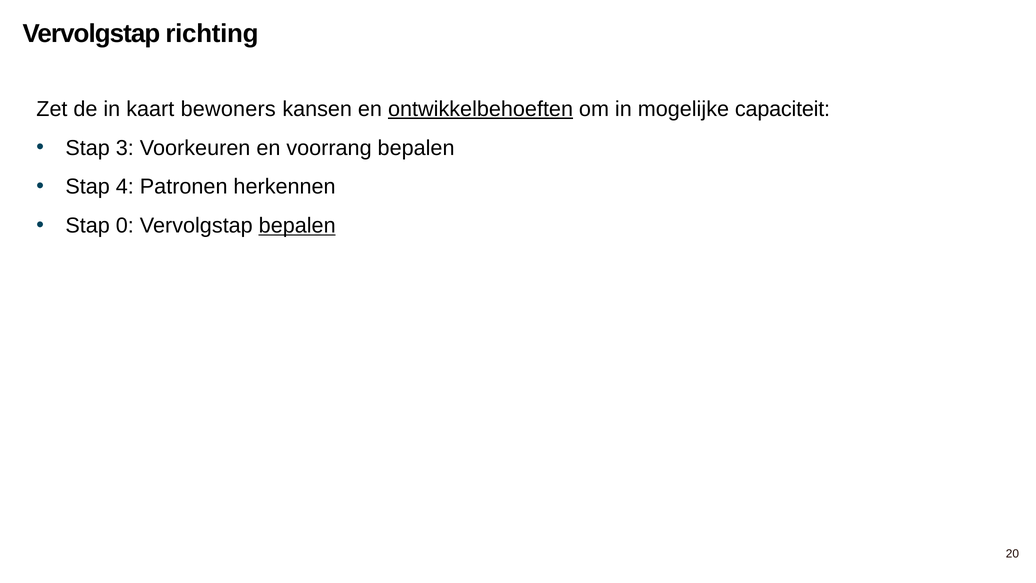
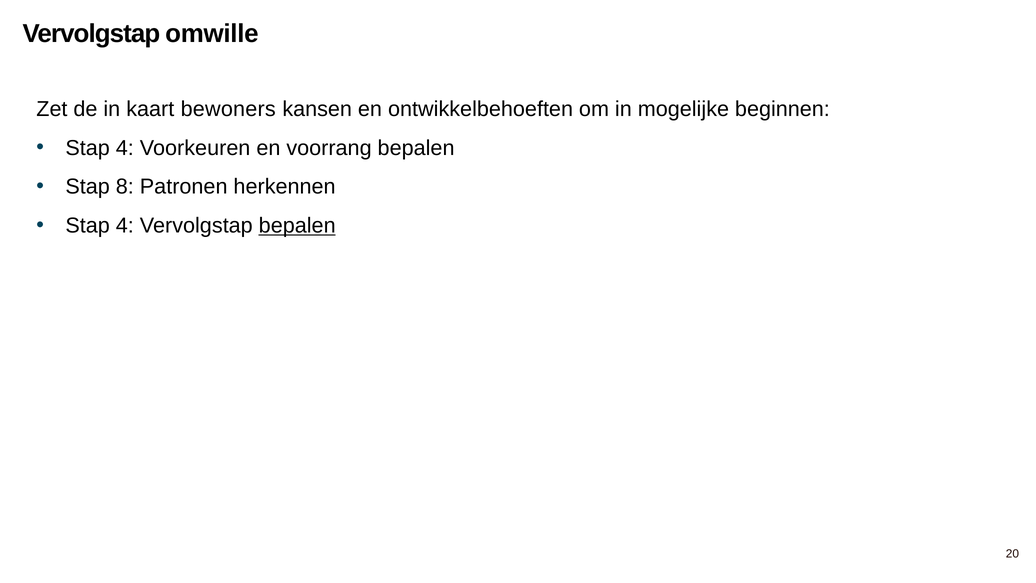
richting: richting -> omwille (212, 34)
ontwikkelbehoeften underline: present -> none (481, 109)
capaciteit: capaciteit -> beginnen (782, 109)
3: 3 -> 4 (125, 148)
4: 4 -> 8 (125, 187)
0: 0 -> 4 (125, 226)
